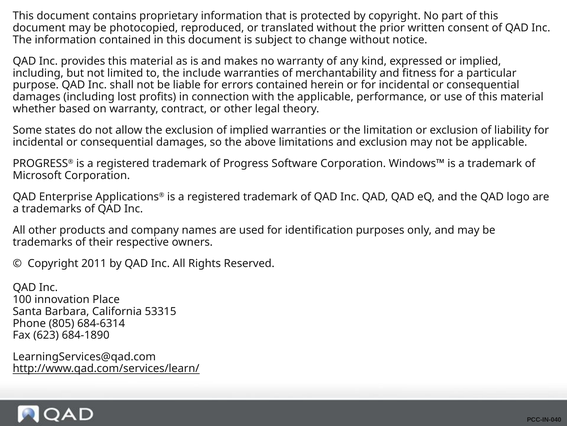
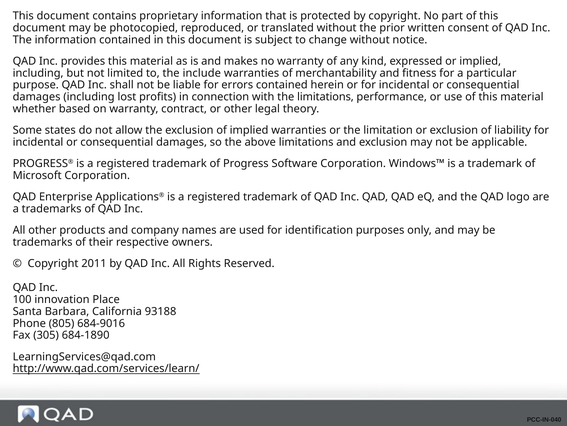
the applicable: applicable -> limitations (325, 97)
53315: 53315 -> 93188 (161, 311)
684-6314: 684-6314 -> 684-9016 (101, 323)
623: 623 -> 305 (46, 335)
